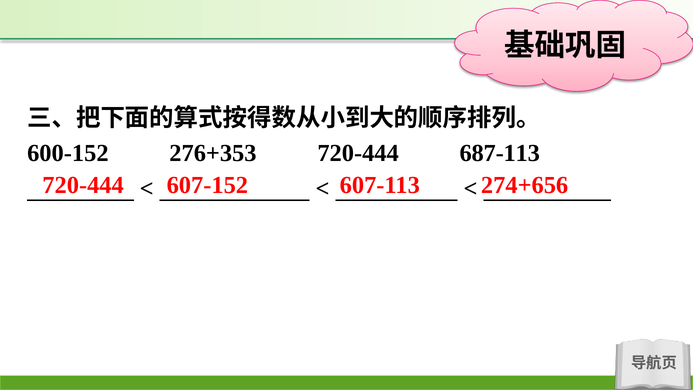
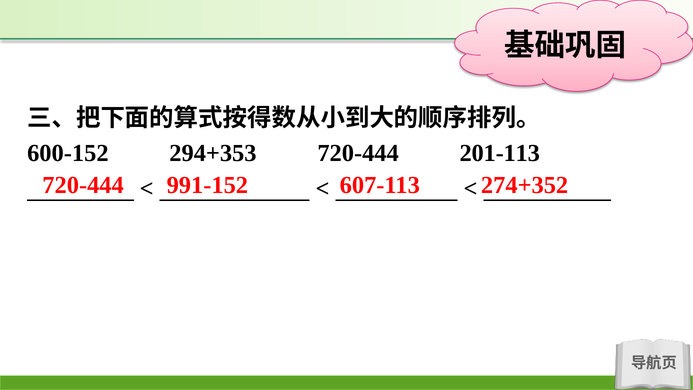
276+353: 276+353 -> 294+353 (213, 153)
687-113: 687-113 -> 201-113 (500, 153)
607-152: 607-152 -> 991-152 (207, 185)
274+656: 274+656 -> 274+352 (525, 185)
